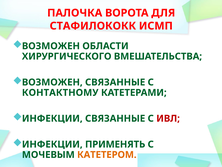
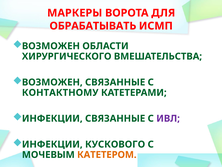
ПАЛОЧКА: ПАЛОЧКА -> МАРКЕРЫ (75, 13)
СТАФИЛОКОКК: СТАФИЛОКОКК -> ОБРАБАТЫВАТЬ (93, 26)
ИВЛ colour: red -> purple (168, 118)
ПРИМЕНЯТЬ: ПРИМЕНЯТЬ -> КУСКОВОГО (115, 144)
